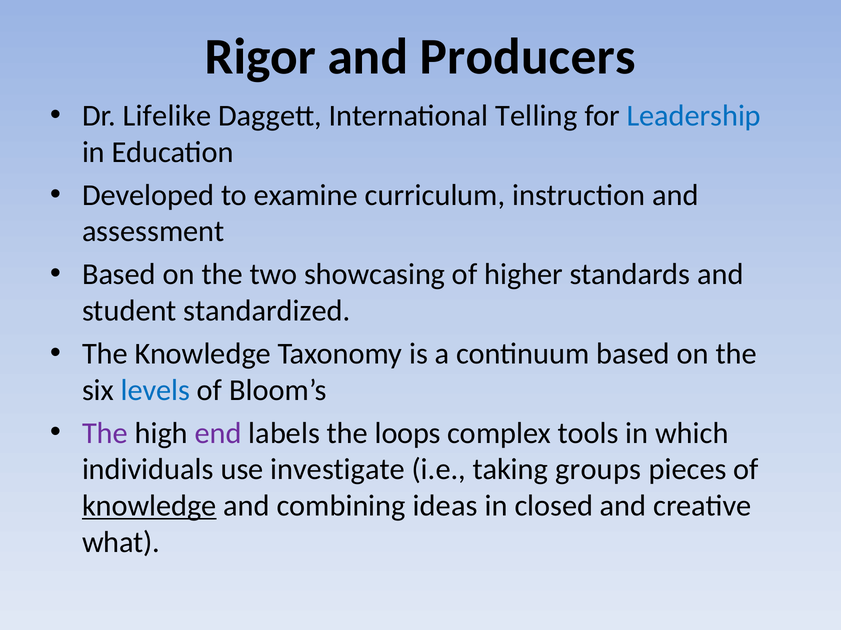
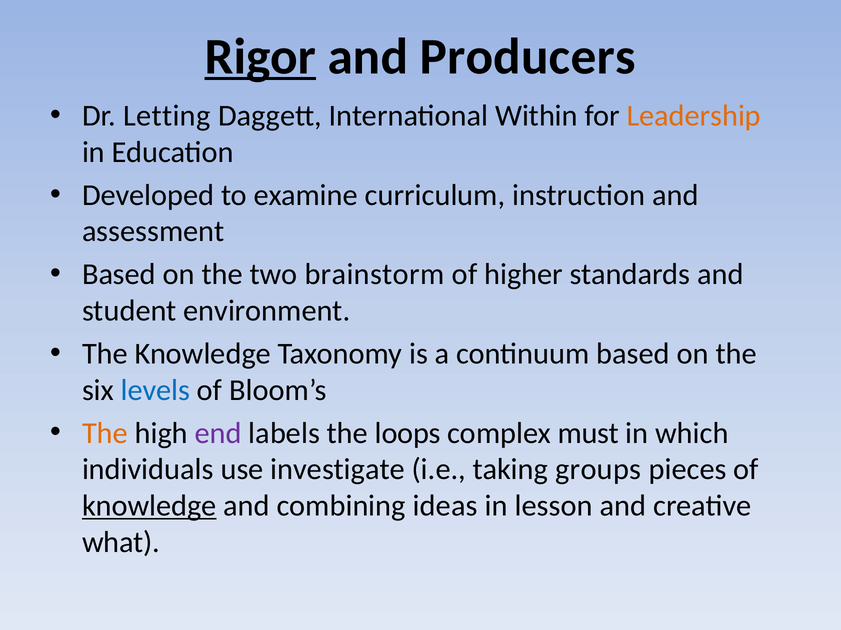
Rigor underline: none -> present (260, 57)
Lifelike: Lifelike -> Letting (167, 116)
Telling: Telling -> Within (536, 116)
Leadership colour: blue -> orange (694, 116)
showcasing: showcasing -> brainstorm (374, 275)
standardized: standardized -> environment (267, 311)
The colour: purple -> orange (105, 434)
tools: tools -> must (588, 434)
closed: closed -> lesson (554, 506)
